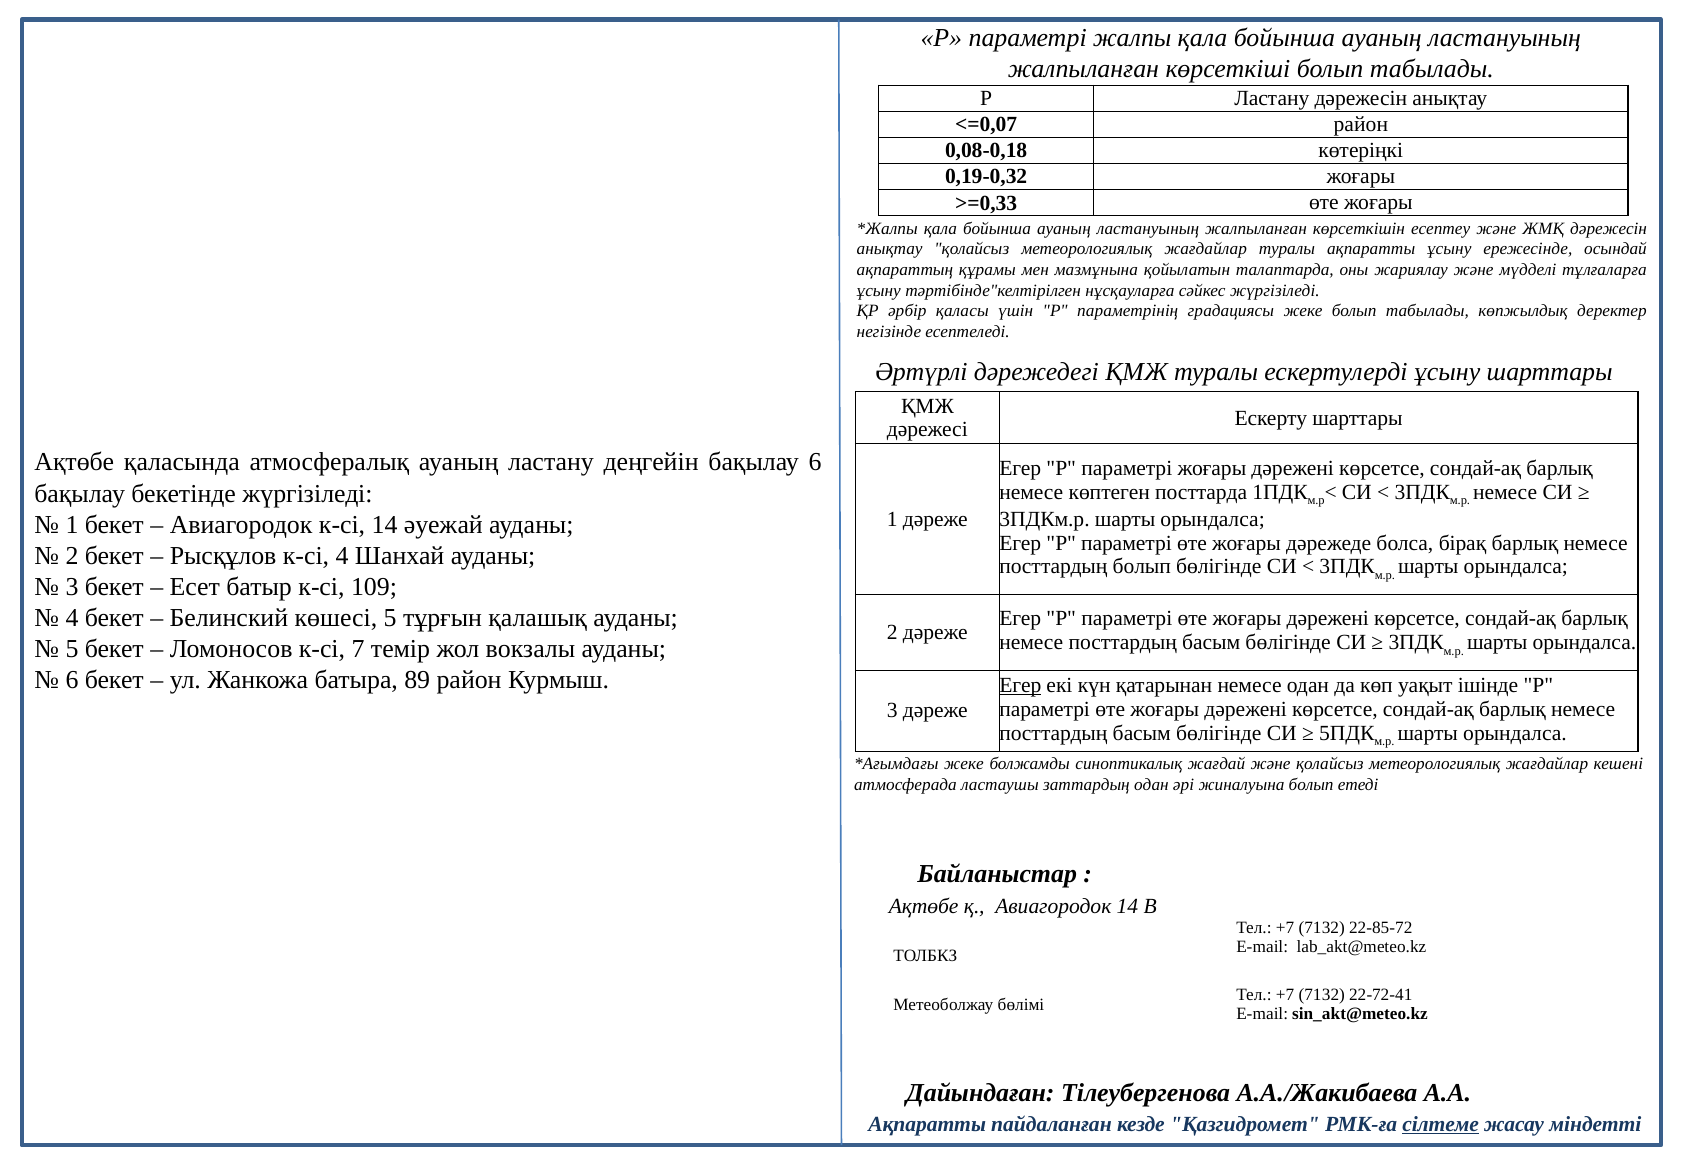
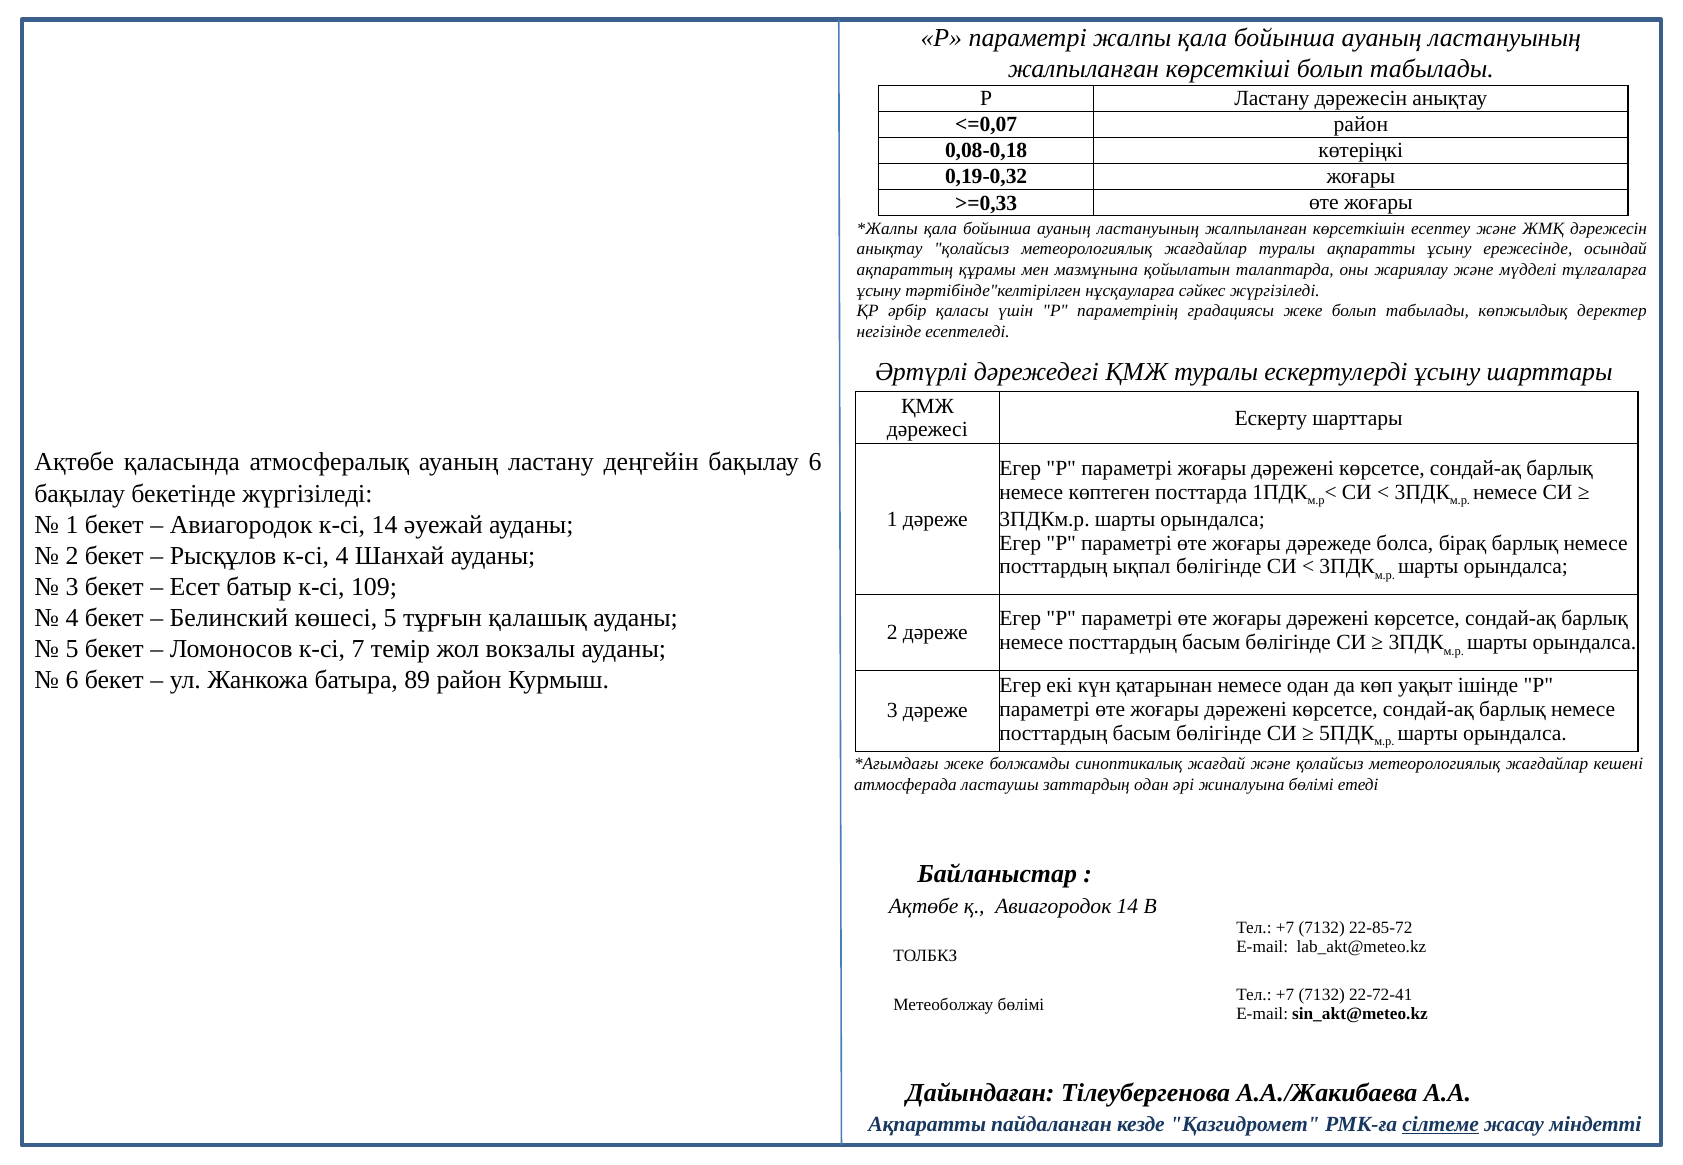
посттардың болып: болып -> ықпал (1142, 567)
Егер underline: present -> none (1020, 685)
жиналуына болып: болып -> бөлімі (1311, 785)
